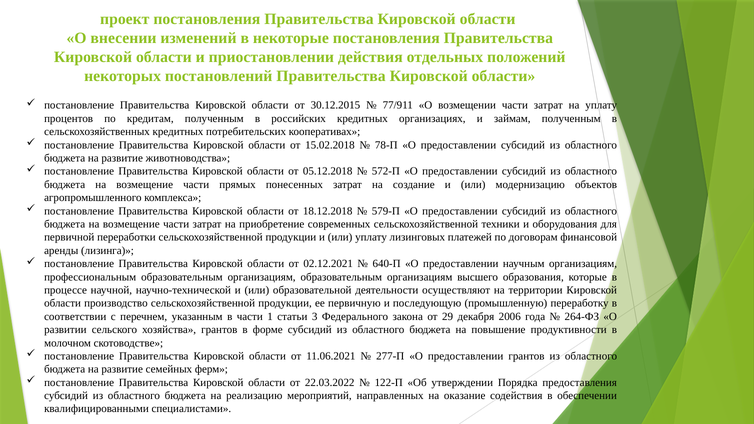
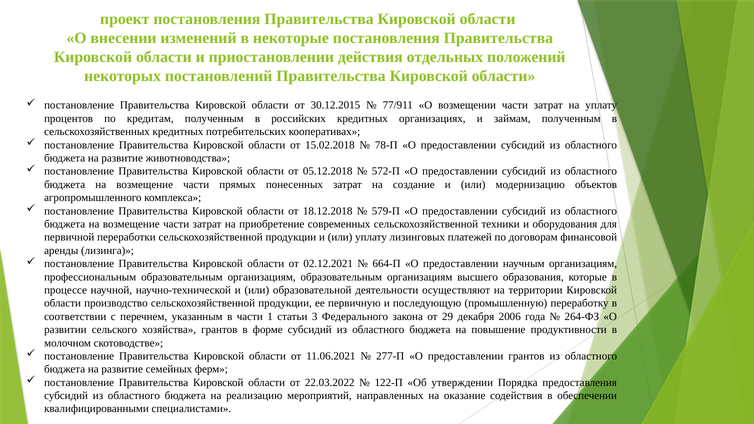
640-П: 640-П -> 664-П (387, 264)
